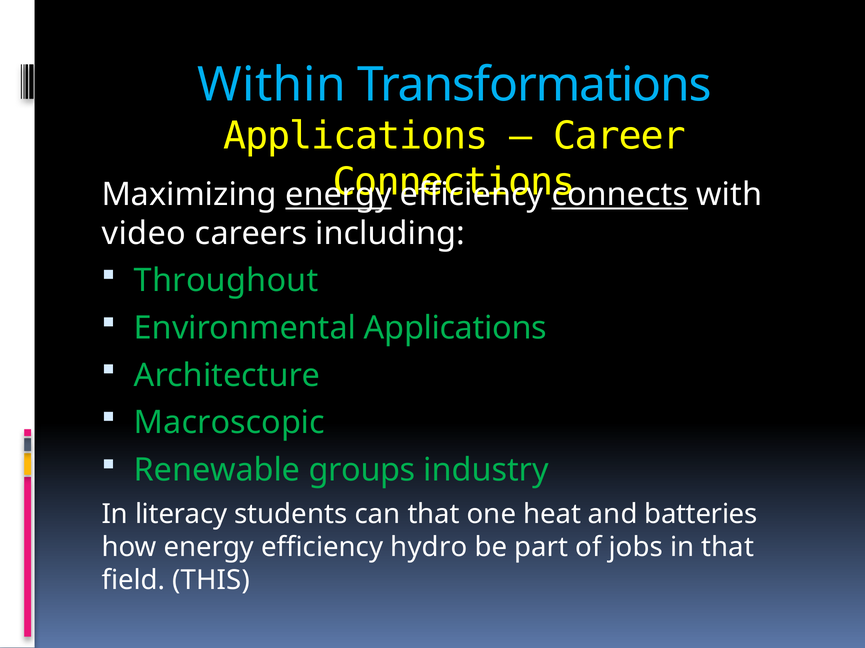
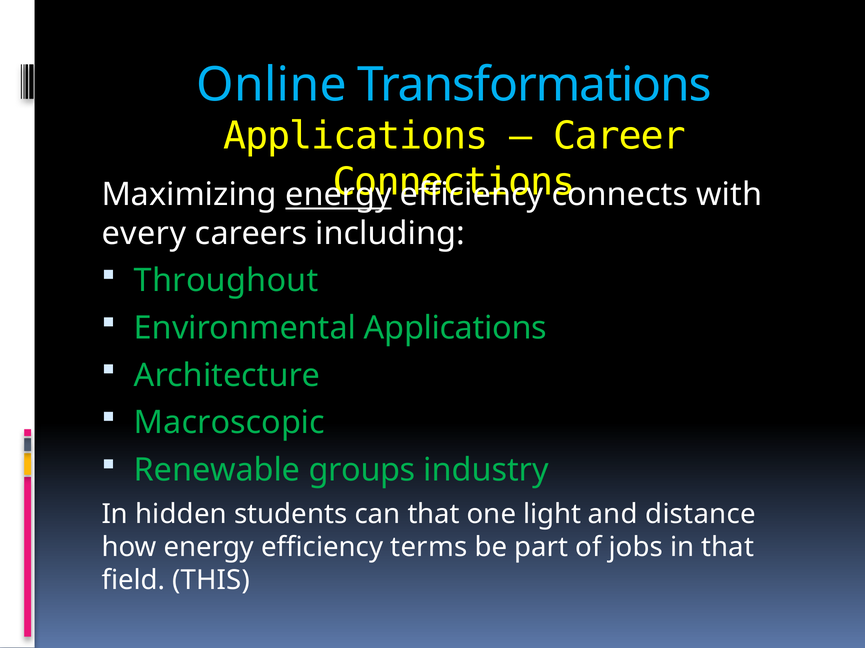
Within: Within -> Online (272, 85)
connects underline: present -> none (620, 195)
video: video -> every (144, 234)
literacy: literacy -> hidden (181, 515)
heat: heat -> light (552, 515)
batteries: batteries -> distance (701, 515)
hydro: hydro -> terms (429, 548)
